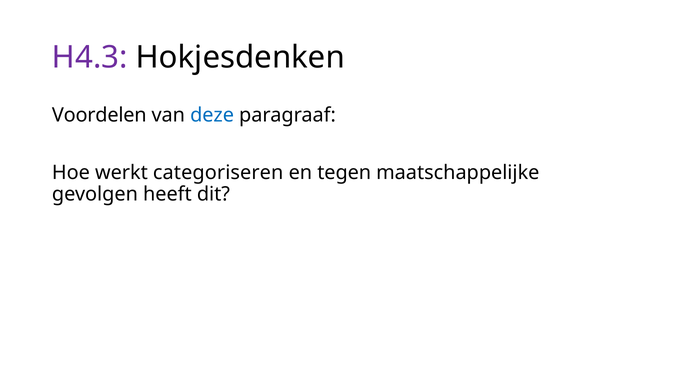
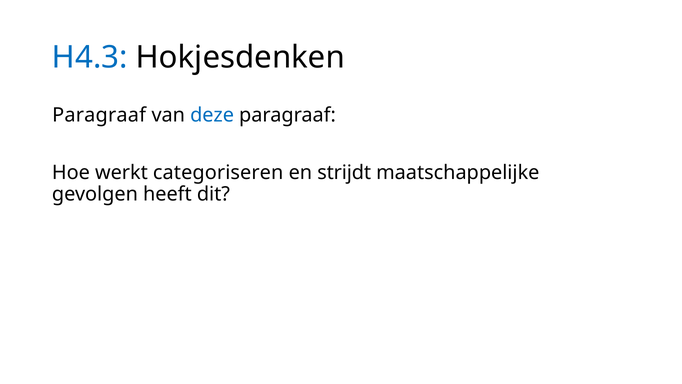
H4.3 colour: purple -> blue (90, 57)
Voordelen: Voordelen -> Paragraaf (99, 115)
tegen: tegen -> strijdt (344, 172)
